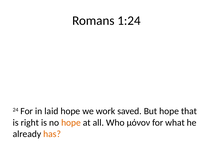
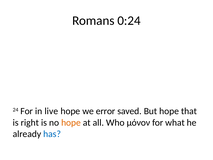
1:24: 1:24 -> 0:24 (129, 21)
laid: laid -> live (51, 111)
work: work -> error (106, 111)
has colour: orange -> blue (52, 134)
